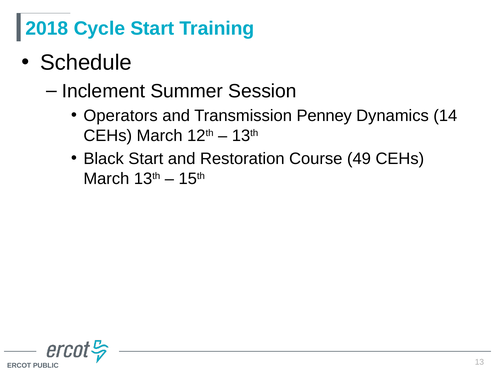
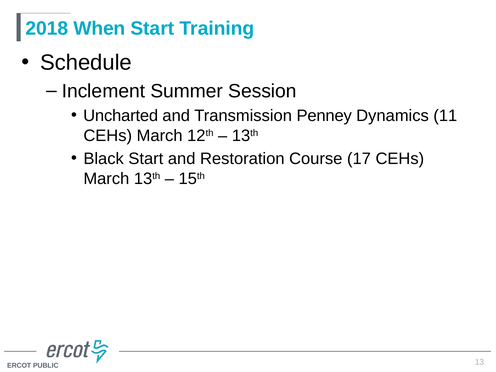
Cycle: Cycle -> When (99, 29)
Operators: Operators -> Uncharted (121, 116)
14: 14 -> 11 (445, 116)
49: 49 -> 17 (359, 159)
